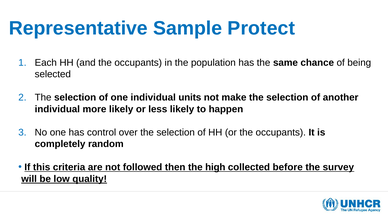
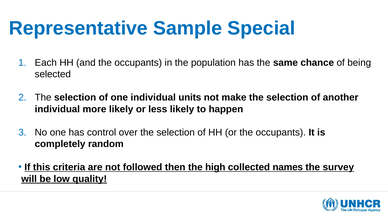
Protect: Protect -> Special (261, 28)
before: before -> names (288, 167)
